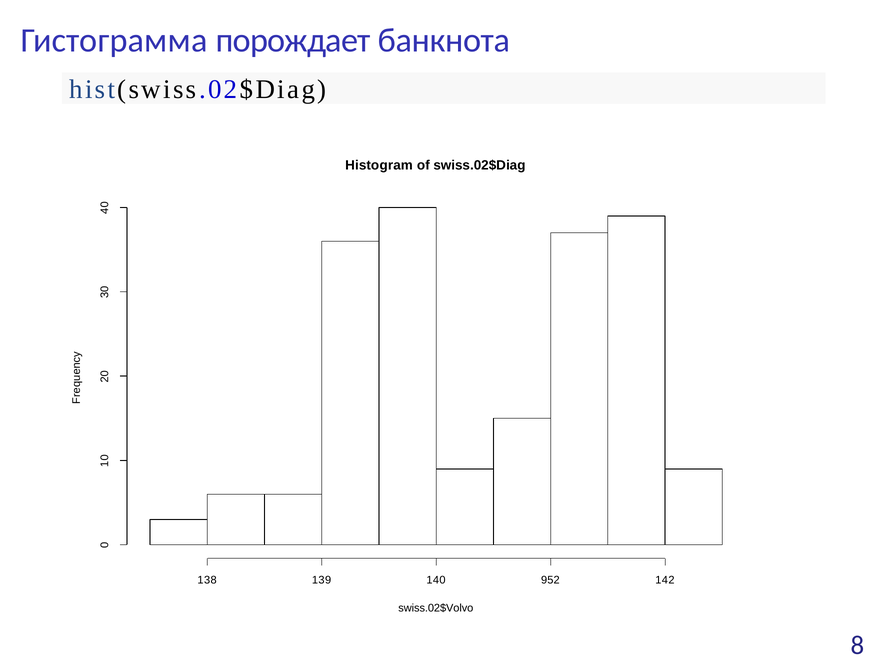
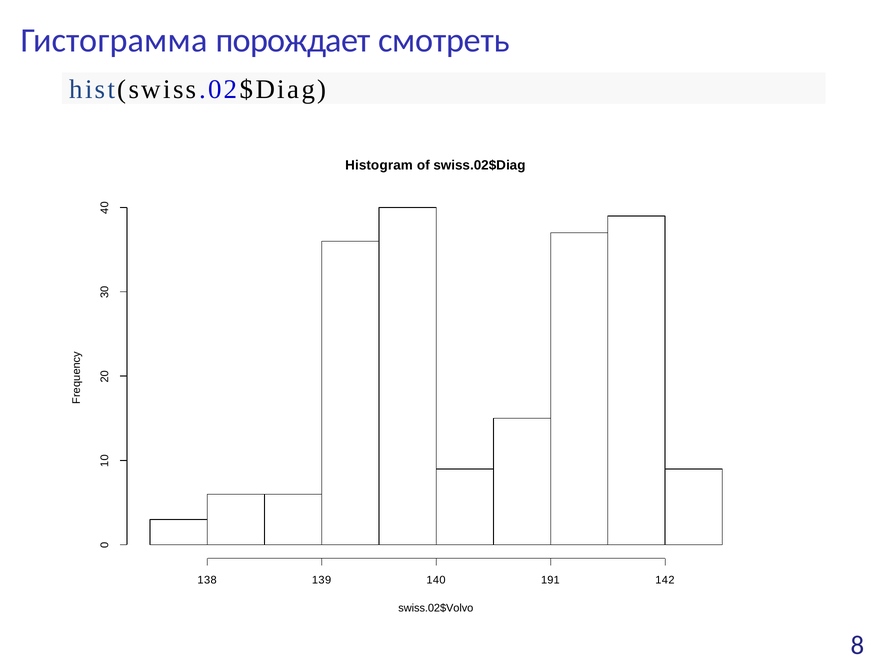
банкнота: банкнота -> смотреть (444, 41)
952: 952 -> 191 (550, 580)
